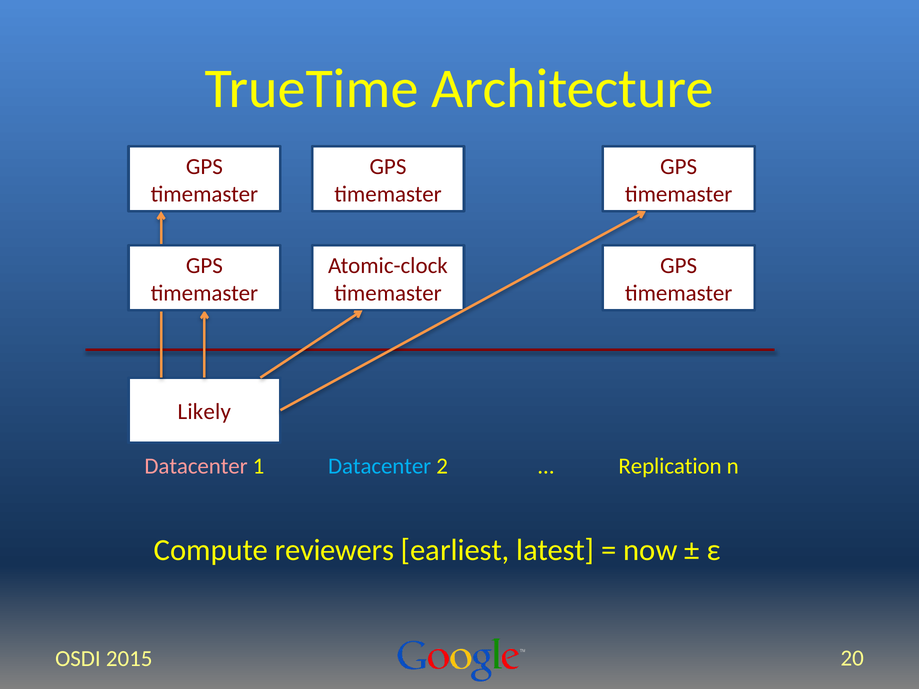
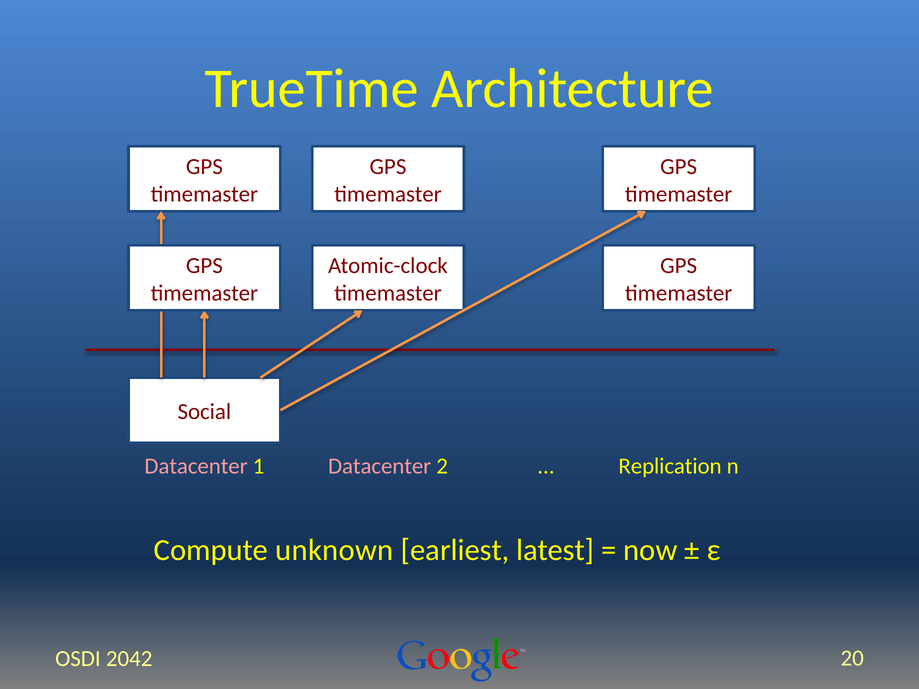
Likely: Likely -> Social (204, 412)
Datacenter colour: light blue -> pink (380, 466)
reviewers: reviewers -> unknown (334, 550)
2015: 2015 -> 2042 (129, 659)
